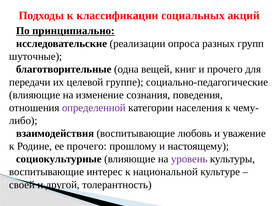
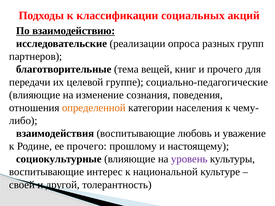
принципиально: принципиально -> взаимодействию (74, 31)
шуточные: шуточные -> партнеров (36, 57)
одна: одна -> тема (126, 69)
определенной colour: purple -> orange (94, 108)
